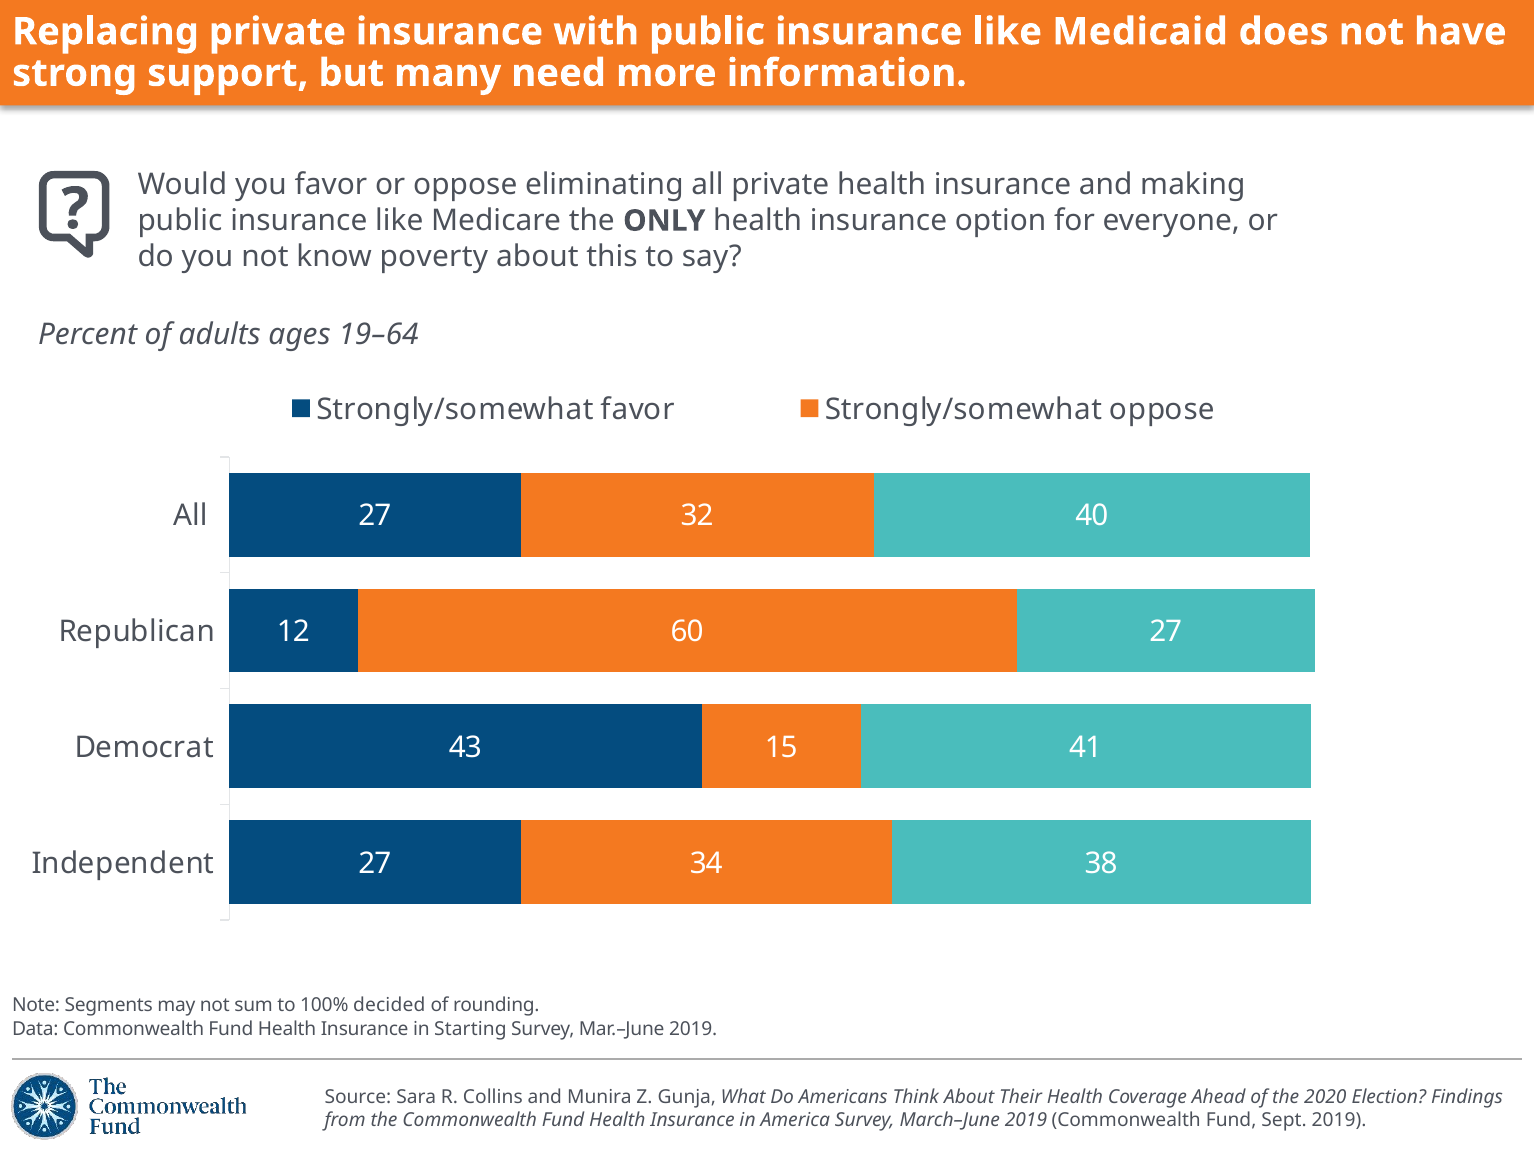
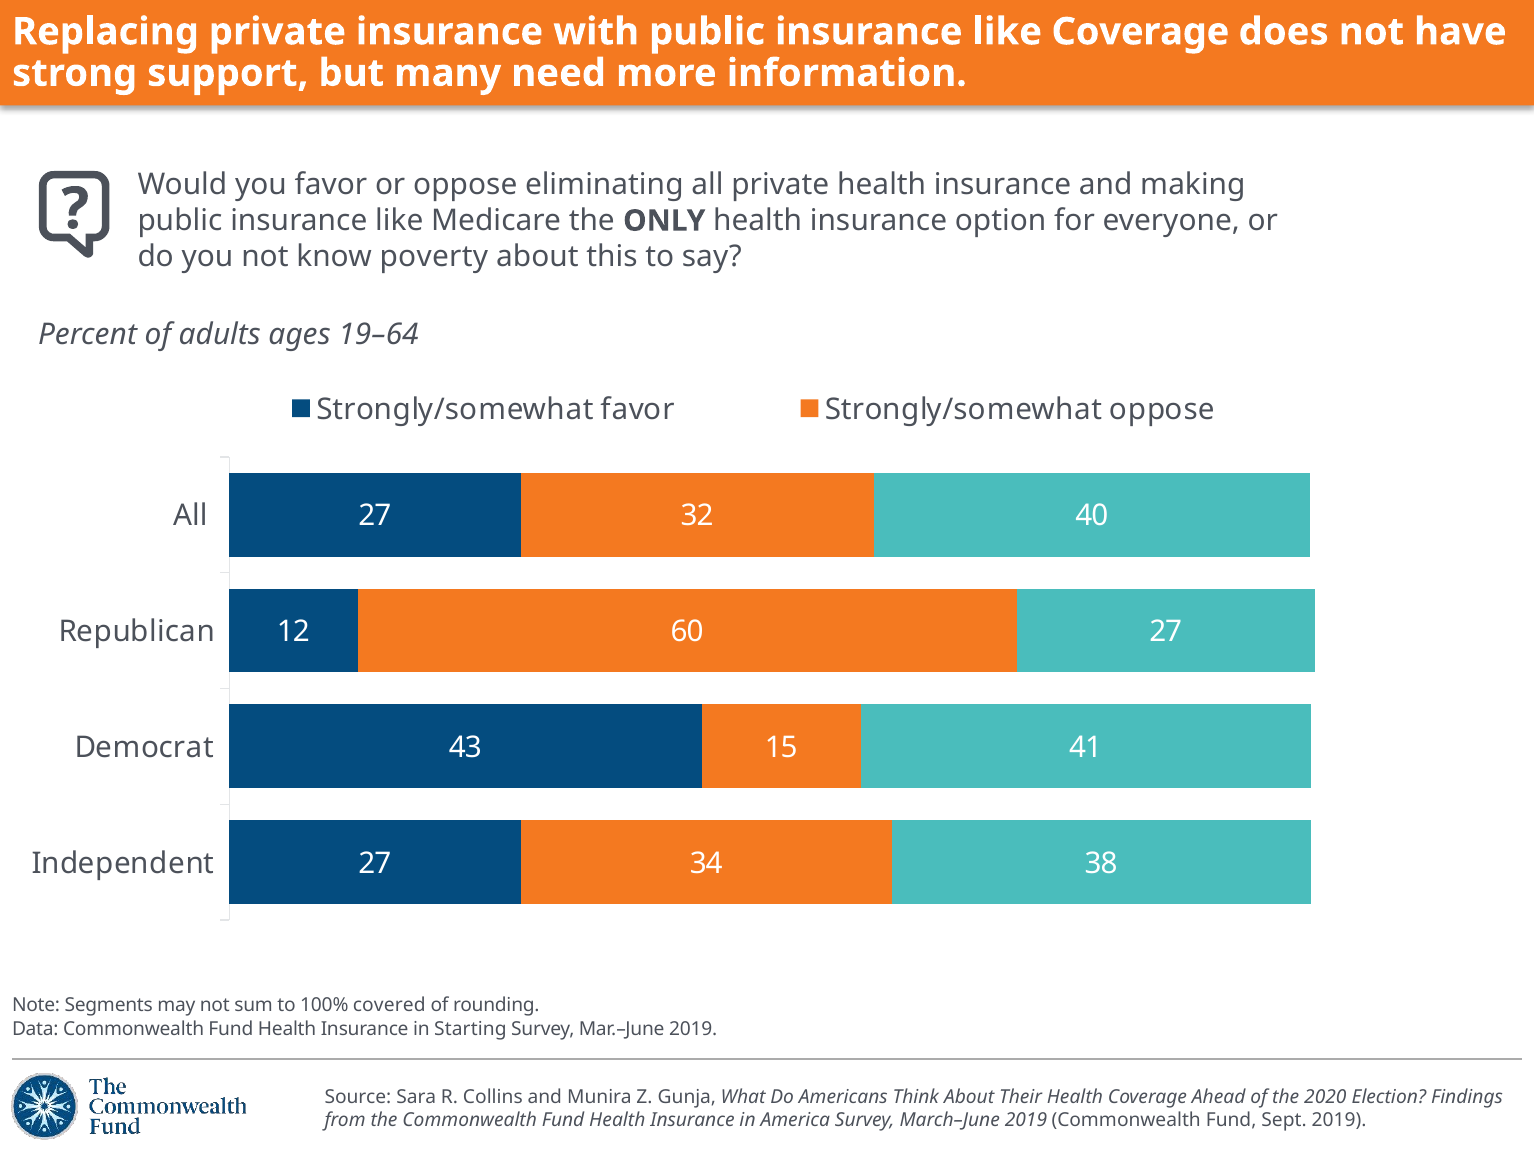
like Medicaid: Medicaid -> Coverage (1140, 32)
decided: decided -> covered (389, 1005)
